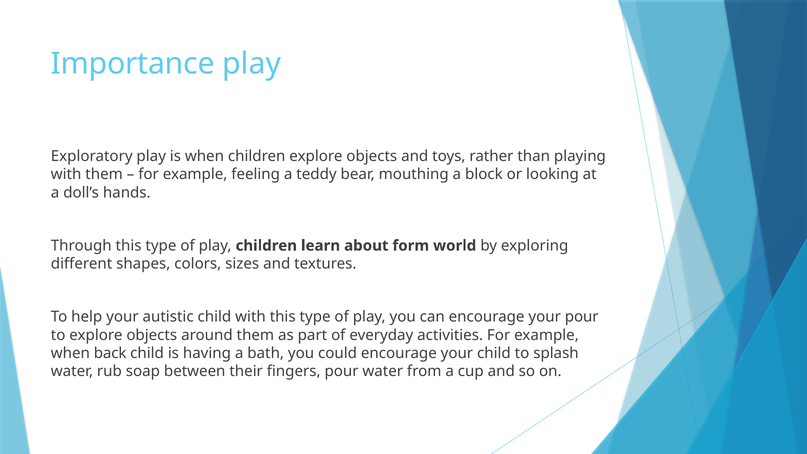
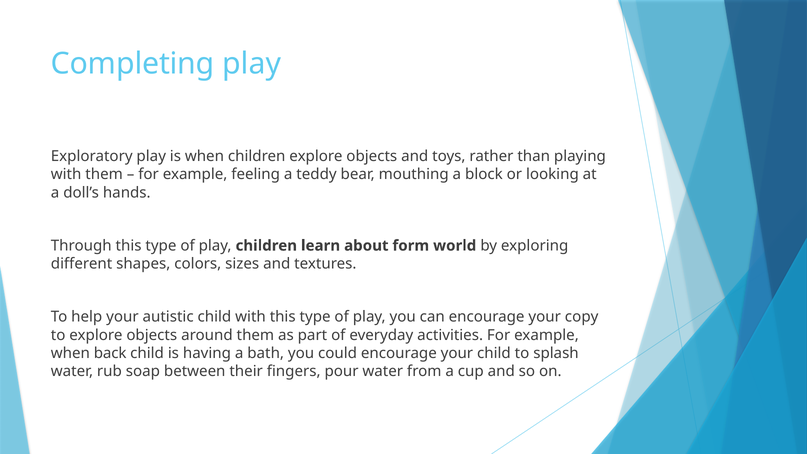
Importance: Importance -> Completing (133, 64)
your pour: pour -> copy (582, 317)
